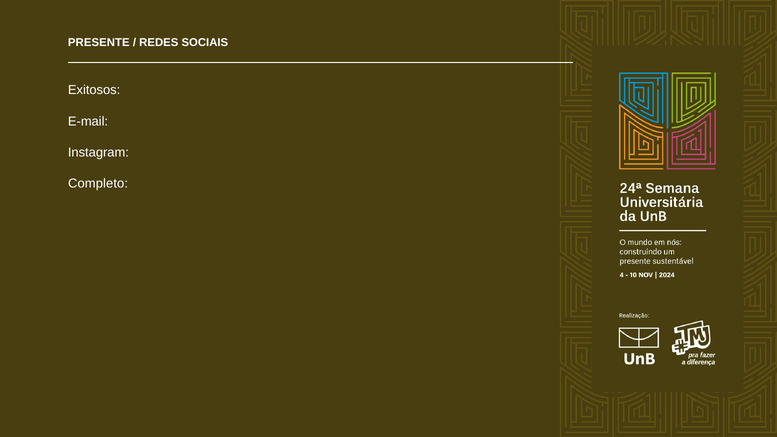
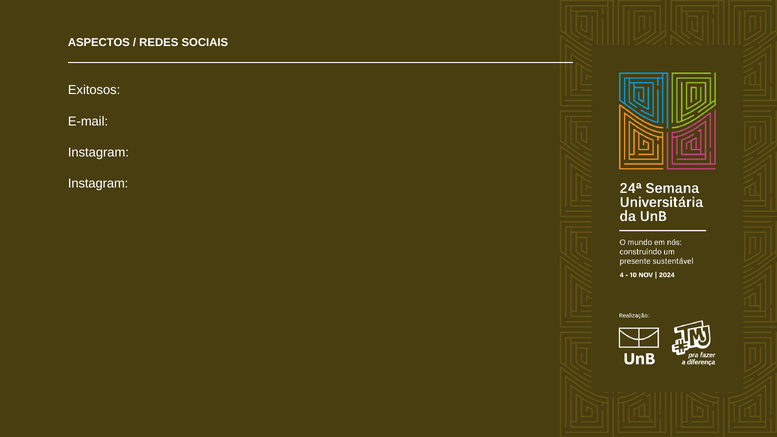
PRESENTE: PRESENTE -> ASPECTOS (99, 42)
Completo: Completo -> Instagram (98, 183)
